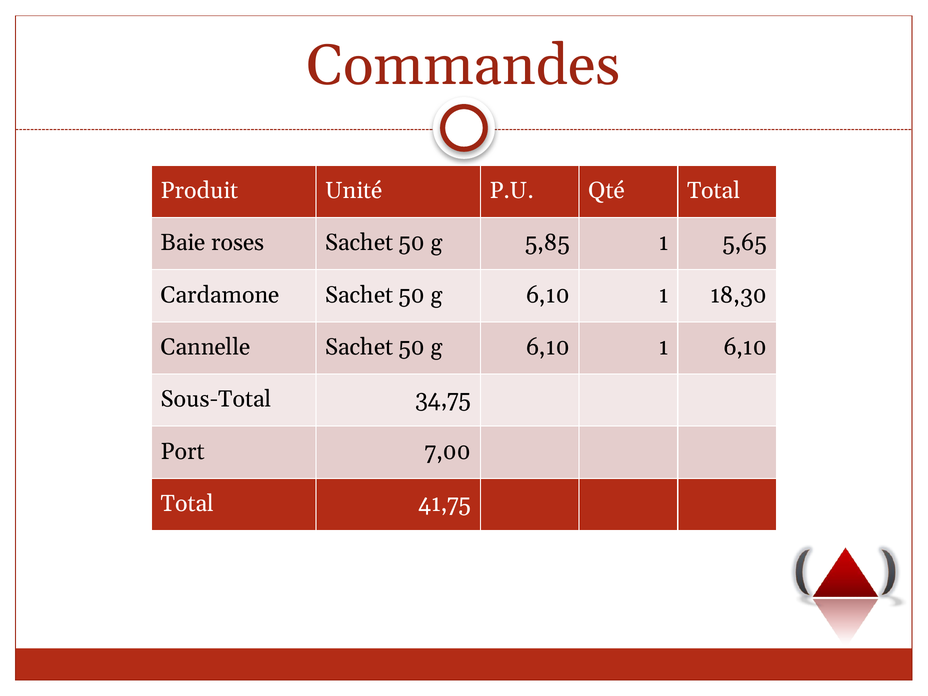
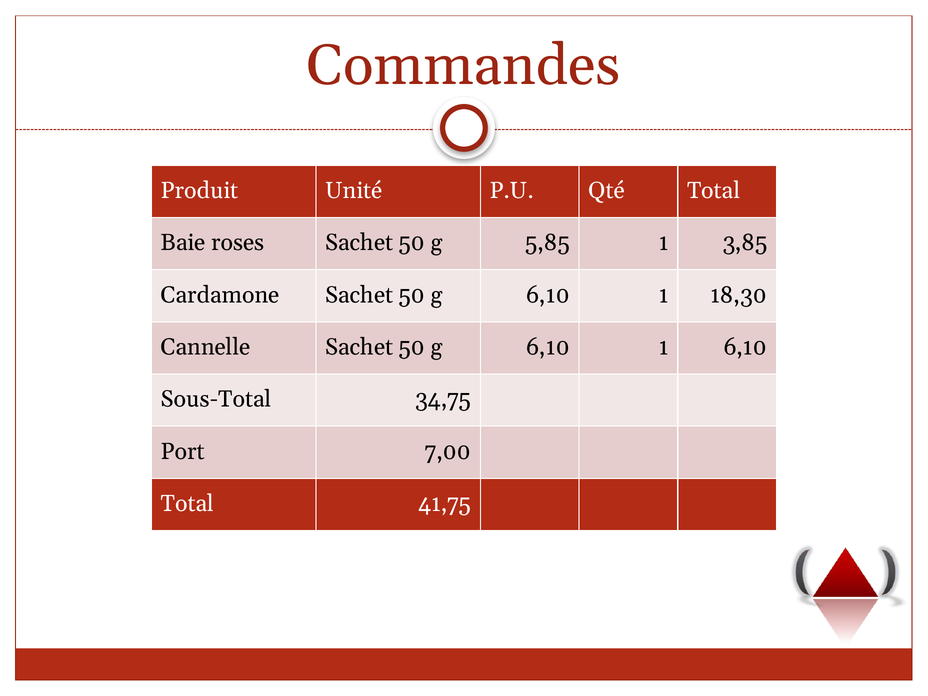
5,65: 5,65 -> 3,85 (745, 243)
